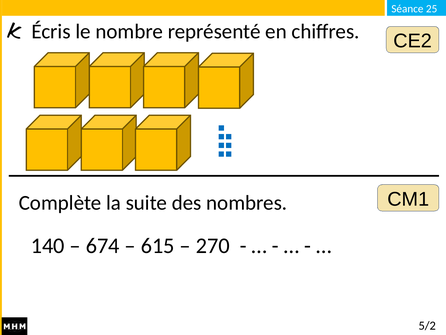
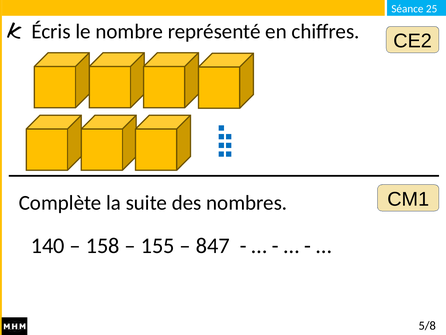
674: 674 -> 158 (103, 245)
615: 615 -> 155 (158, 245)
270: 270 -> 847 (213, 245)
5/2: 5/2 -> 5/8 (427, 325)
